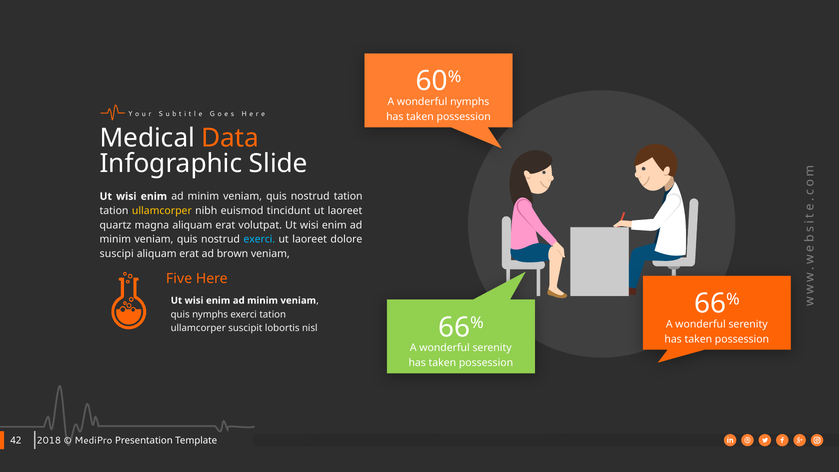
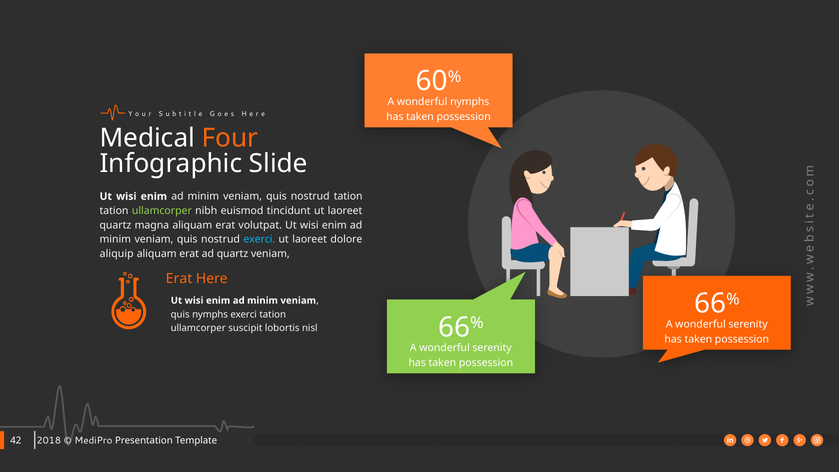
Data: Data -> Four (230, 138)
ullamcorper colour: yellow -> light green (162, 211)
suscipi: suscipi -> aliquip (117, 254)
ad brown: brown -> quartz (232, 254)
Five: Five -> Erat (179, 279)
